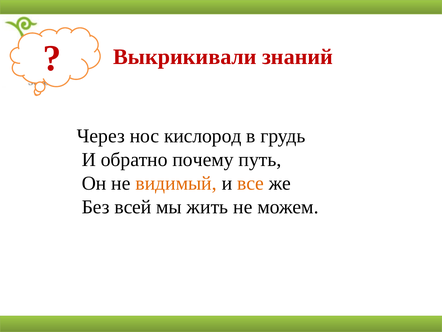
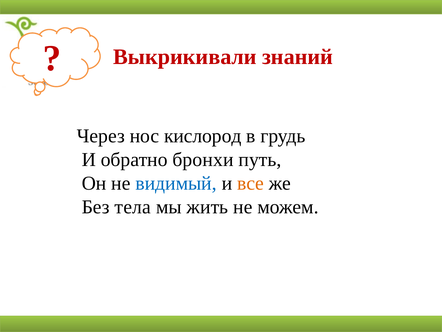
почему: почему -> бронхи (203, 159)
видимый colour: orange -> blue (176, 183)
всей: всей -> тела (133, 207)
